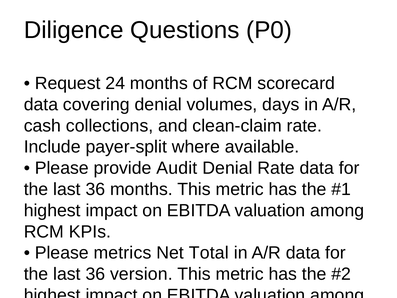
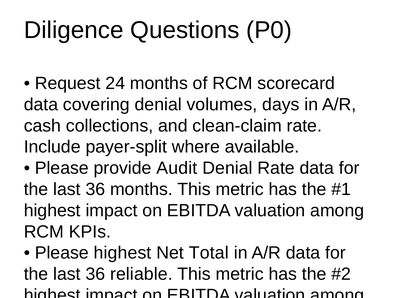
Please metrics: metrics -> highest (123, 253)
version: version -> reliable (141, 274)
